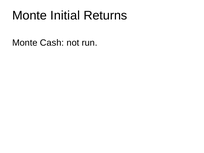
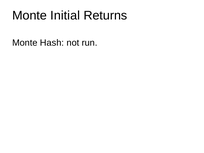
Cash: Cash -> Hash (52, 43)
